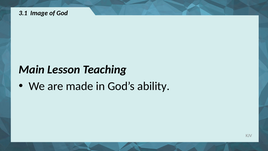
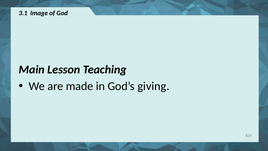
ability: ability -> giving (153, 86)
